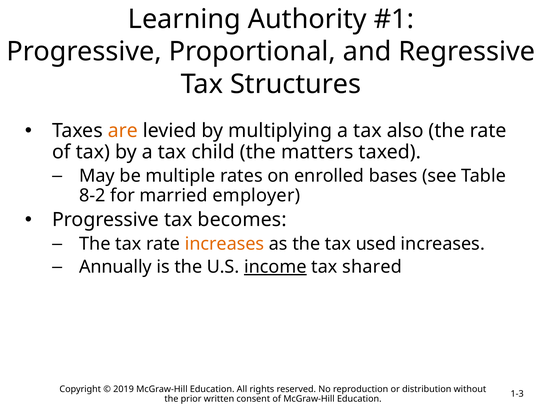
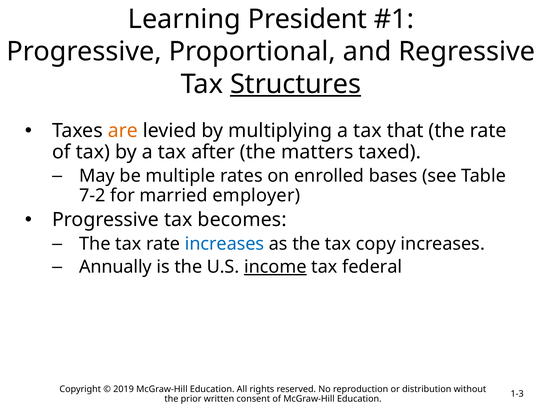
Authority: Authority -> President (307, 19)
Structures underline: none -> present (296, 84)
also: also -> that (405, 131)
child: child -> after (213, 152)
8-2: 8-2 -> 7-2 (92, 195)
increases colour: orange -> blue (224, 243)
used: used -> copy (376, 243)
shared: shared -> federal (372, 267)
